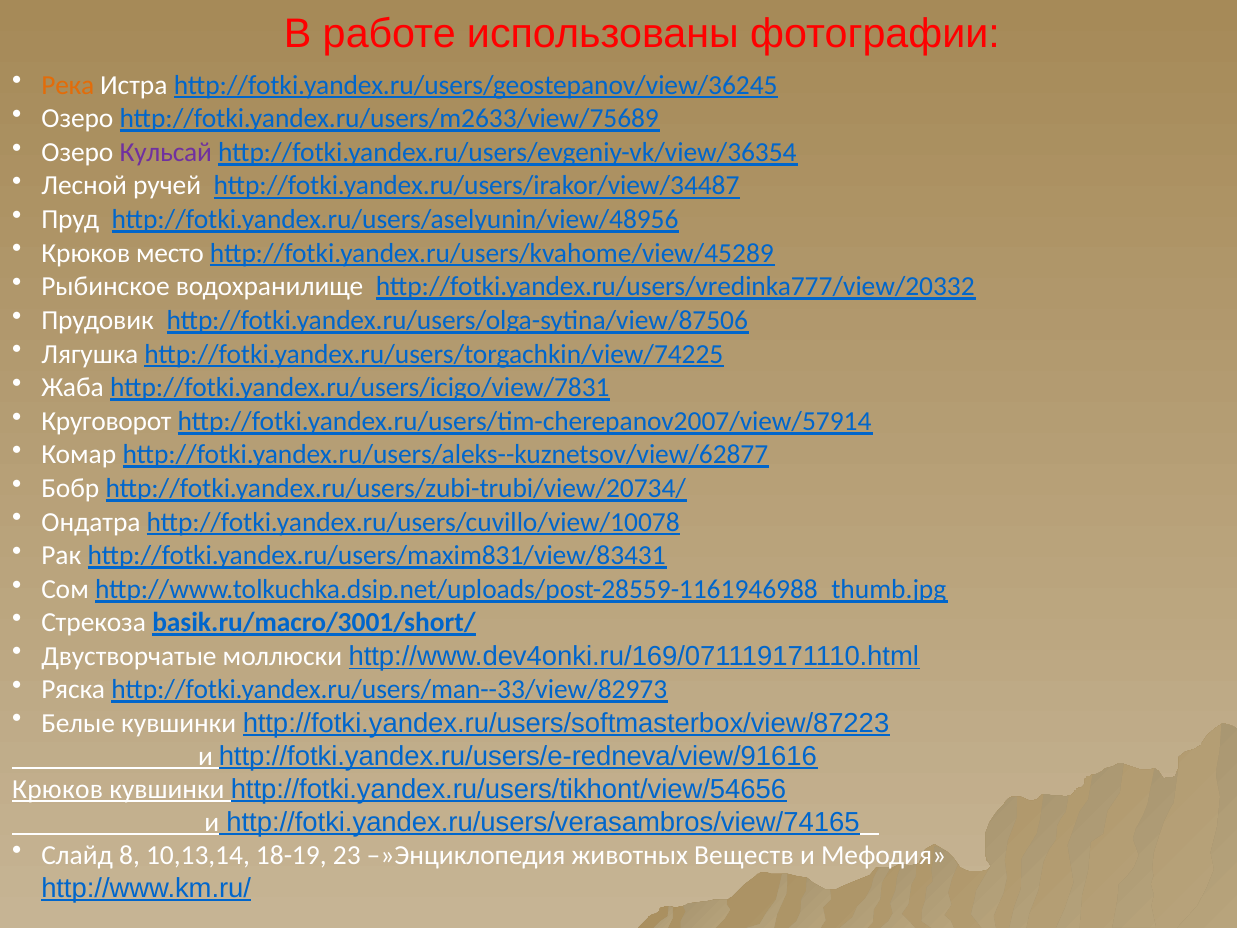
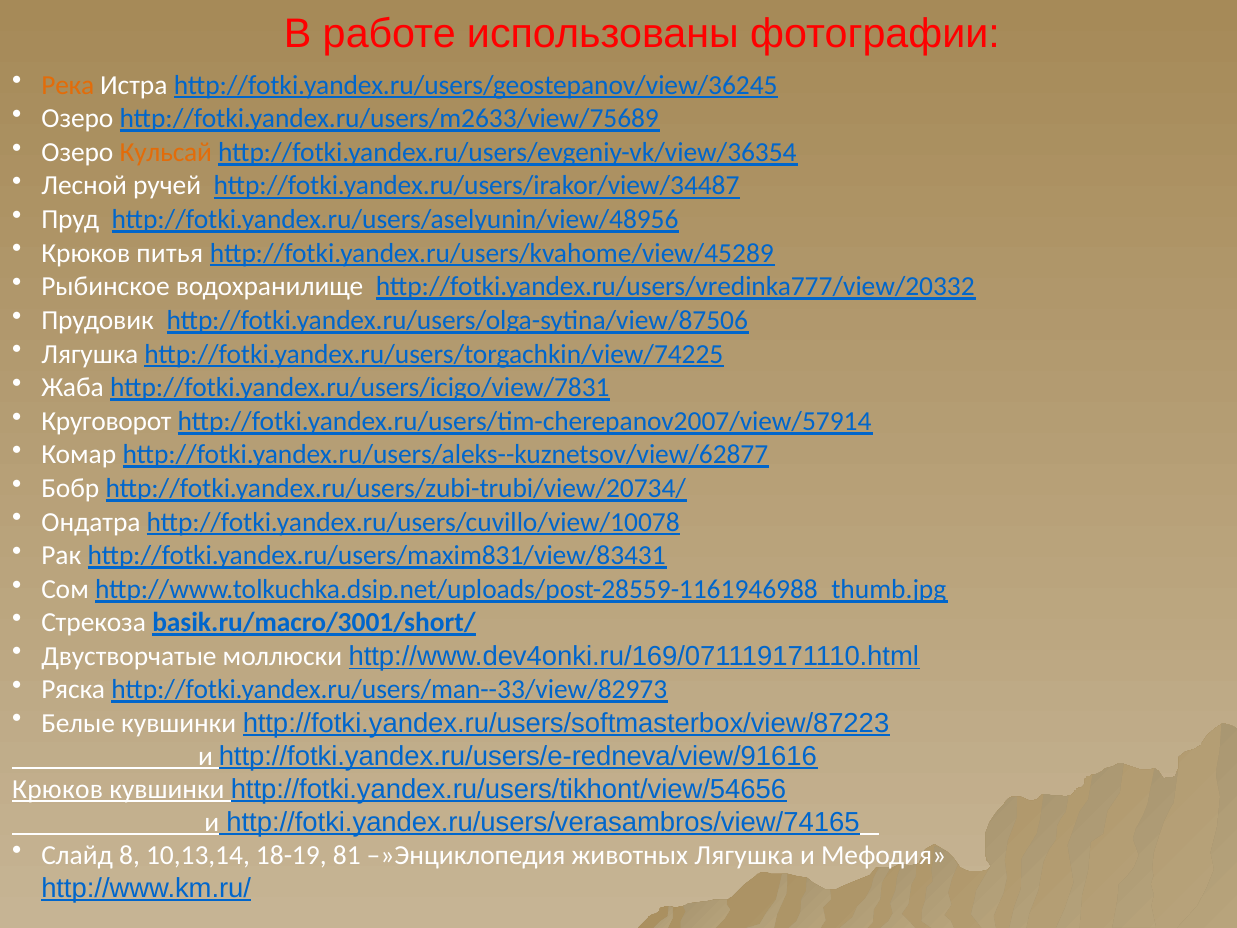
Кульсай colour: purple -> orange (166, 152)
место: место -> питья (170, 253)
23: 23 -> 81 (347, 855)
животных Веществ: Веществ -> Лягушка (744, 855)
